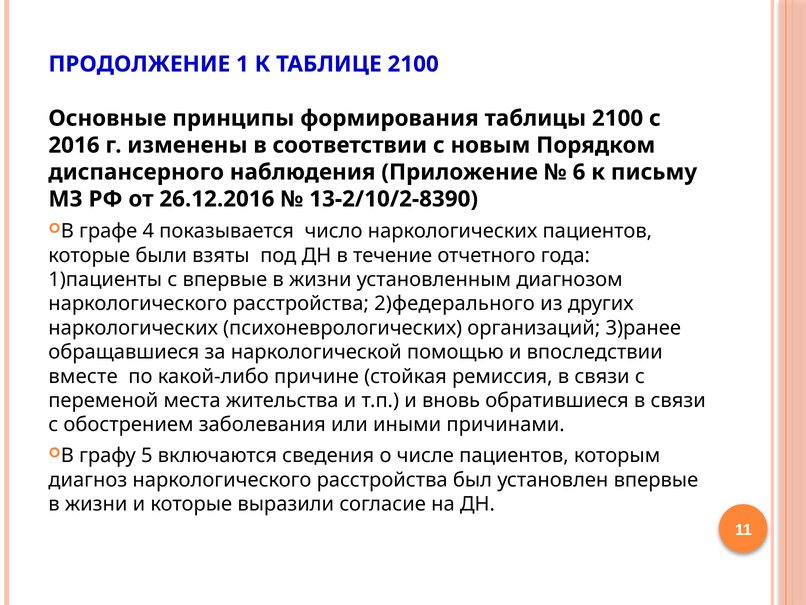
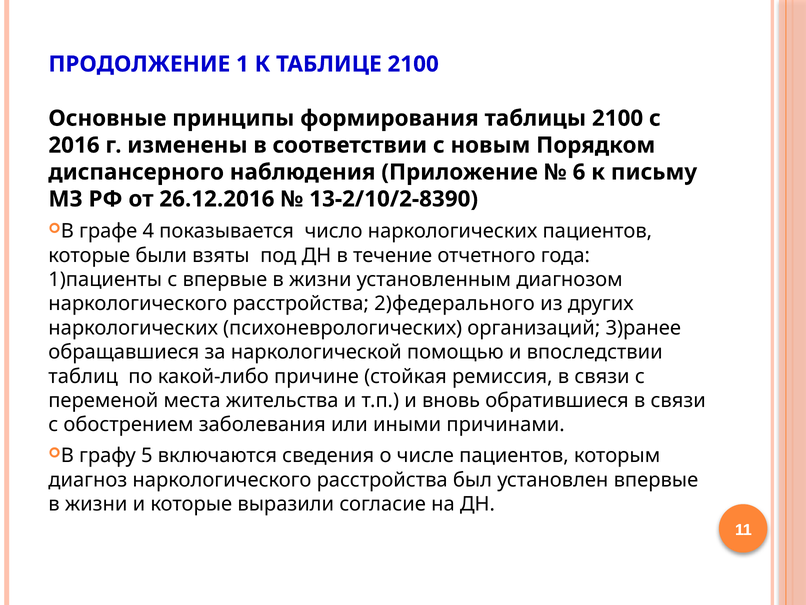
вместе: вместе -> таблиц (83, 376)
